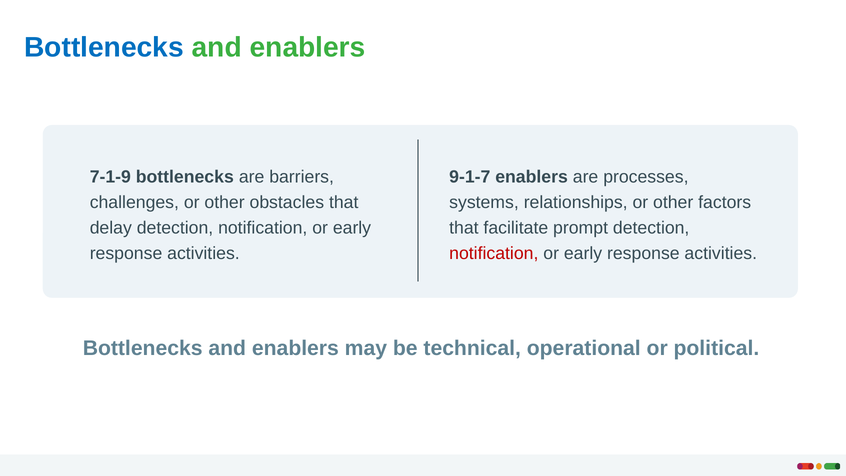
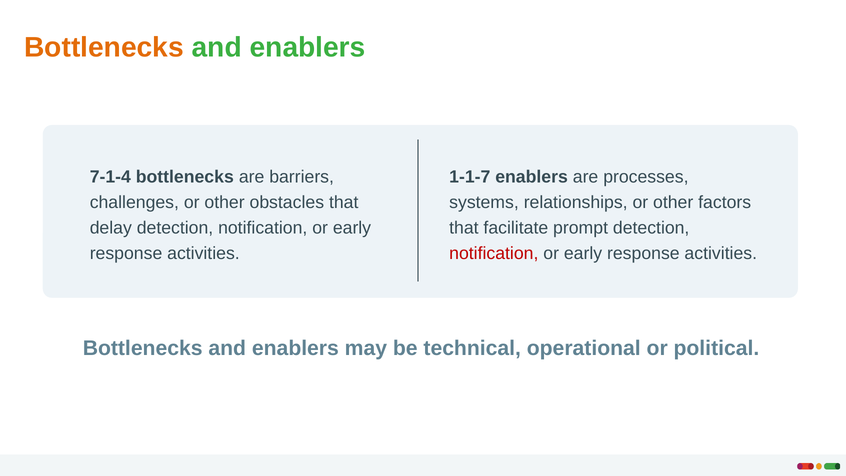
Bottlenecks colour: blue -> orange (104, 47)
7-1-9: 7-1-9 -> 7-1-4 (110, 177)
9-1-7: 9-1-7 -> 1-1-7 (470, 177)
